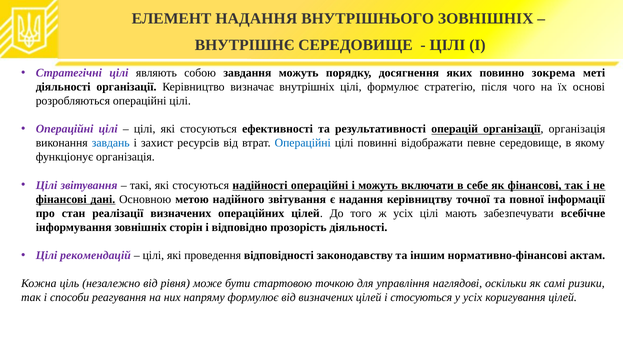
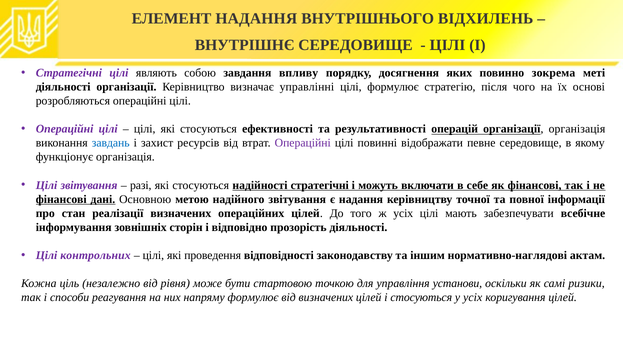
ВНУТРІШНЬОГО ЗОВНІШНІХ: ЗОВНІШНІХ -> ВІДХИЛЕНЬ (486, 19)
завдання можуть: можуть -> впливу (299, 73)
внутрішніх: внутрішніх -> управлінні (307, 87)
Операційні colour: blue -> purple (303, 143)
такі: такі -> разі (141, 185)
надійності операційні: операційні -> стратегічні (320, 185)
рекомендацій: рекомендацій -> контрольних (95, 255)
нормативно-фінансові: нормативно-фінансові -> нормативно-наглядові (507, 255)
наглядові: наглядові -> установи (457, 283)
